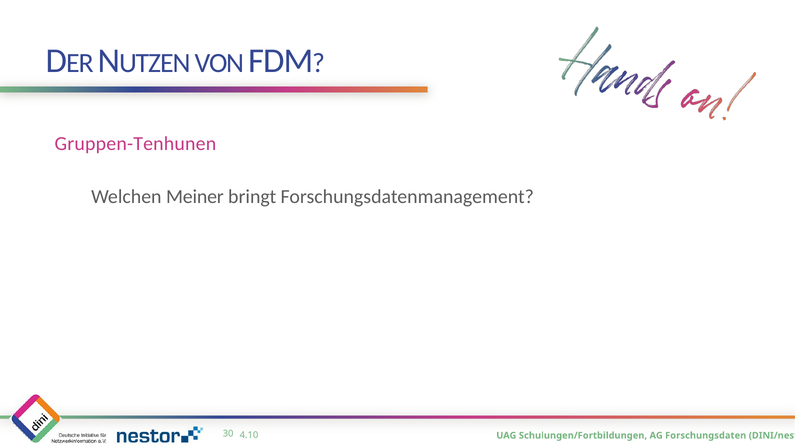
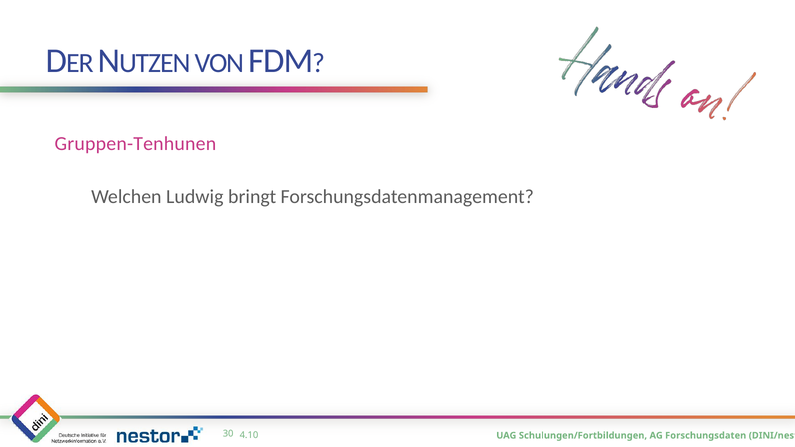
Meiner: Meiner -> Ludwig (195, 197)
